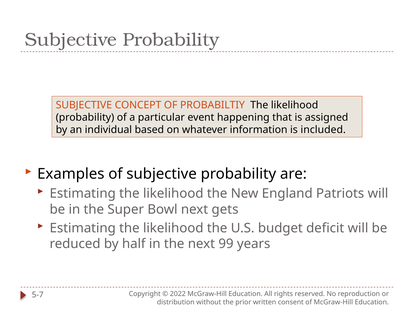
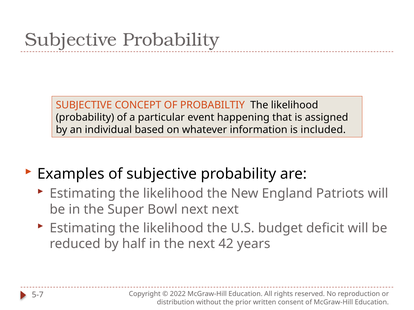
next gets: gets -> next (225, 210)
99: 99 -> 42 (226, 244)
